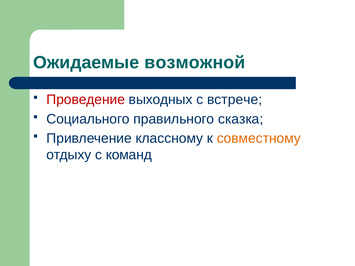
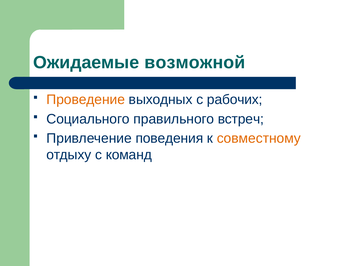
Проведение colour: red -> orange (86, 100)
встрече: встрече -> рабочих (235, 100)
сказка: сказка -> встреч (241, 119)
классному: классному -> поведения (169, 138)
